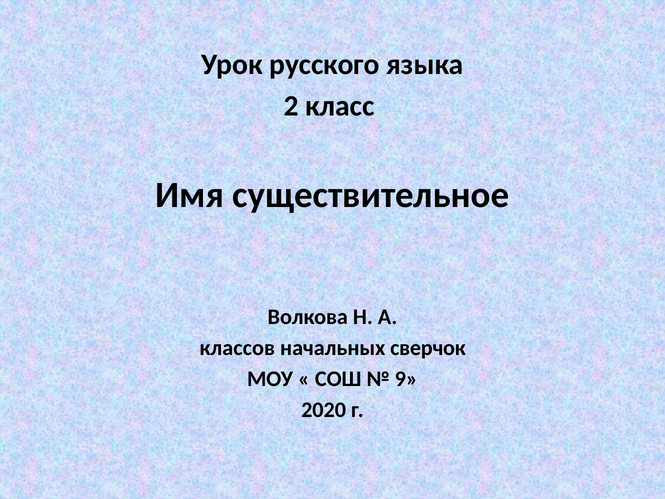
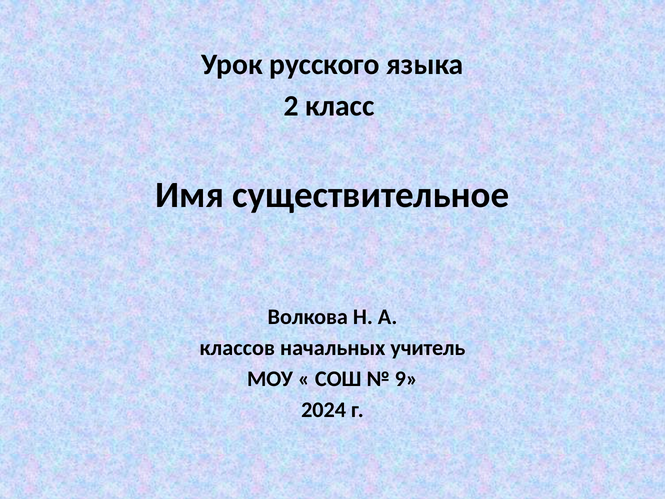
сверчок: сверчок -> учитель (428, 348)
2020: 2020 -> 2024 (324, 410)
